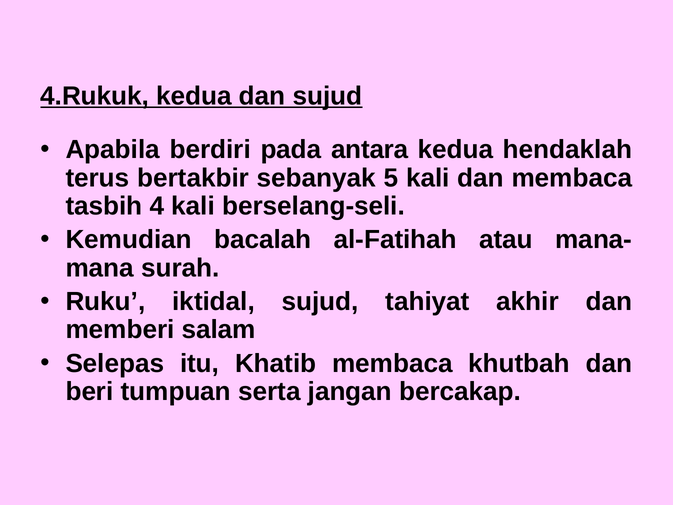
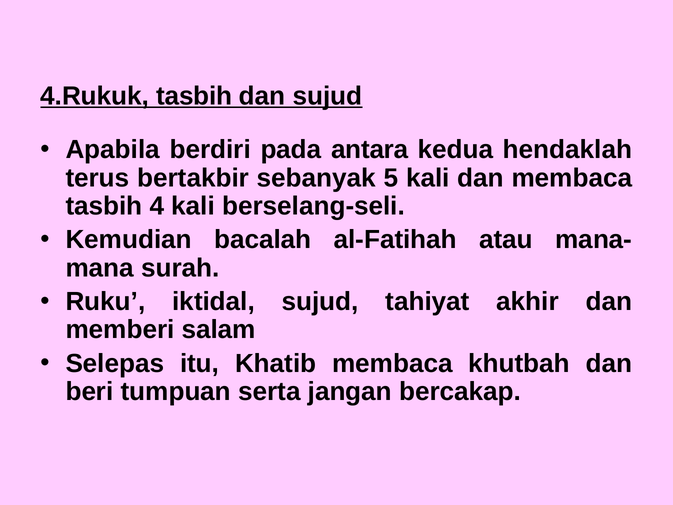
4.Rukuk kedua: kedua -> tasbih (194, 96)
